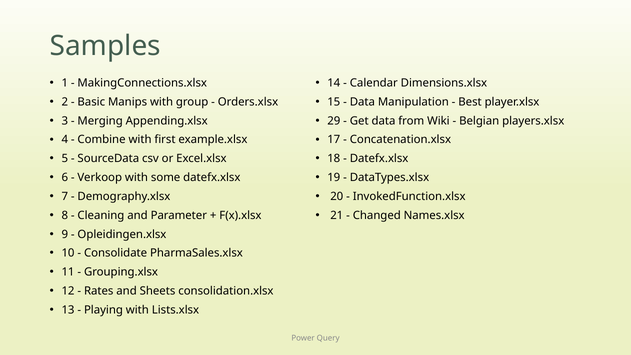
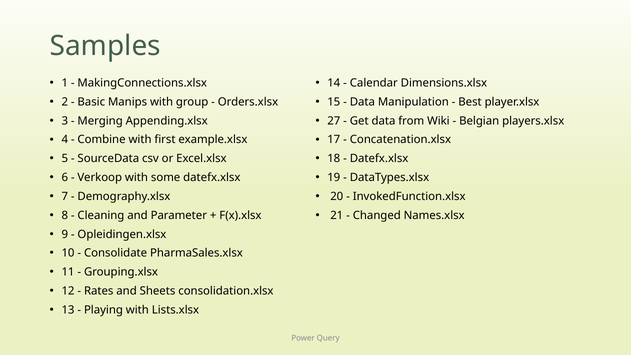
29: 29 -> 27 (334, 121)
